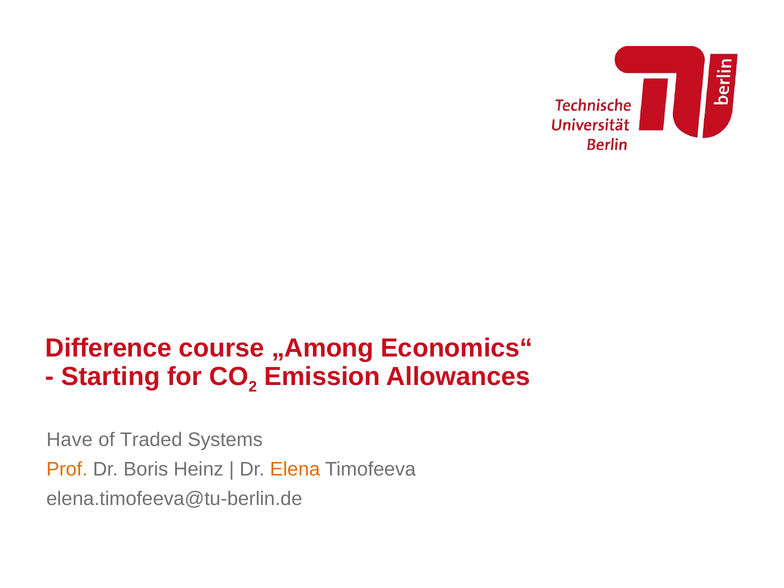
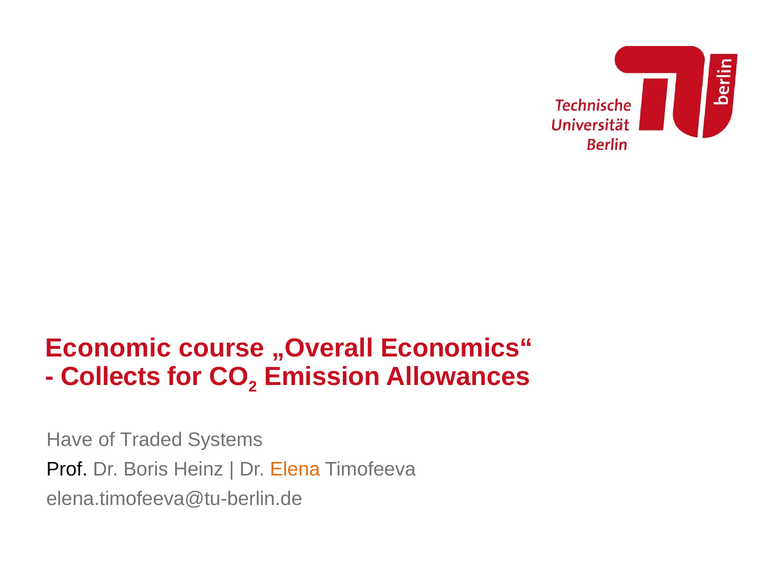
Difference: Difference -> Economic (108, 348)
„Among: „Among -> „Overall (322, 348)
Starting: Starting -> Collects (111, 377)
Prof colour: orange -> black (67, 469)
